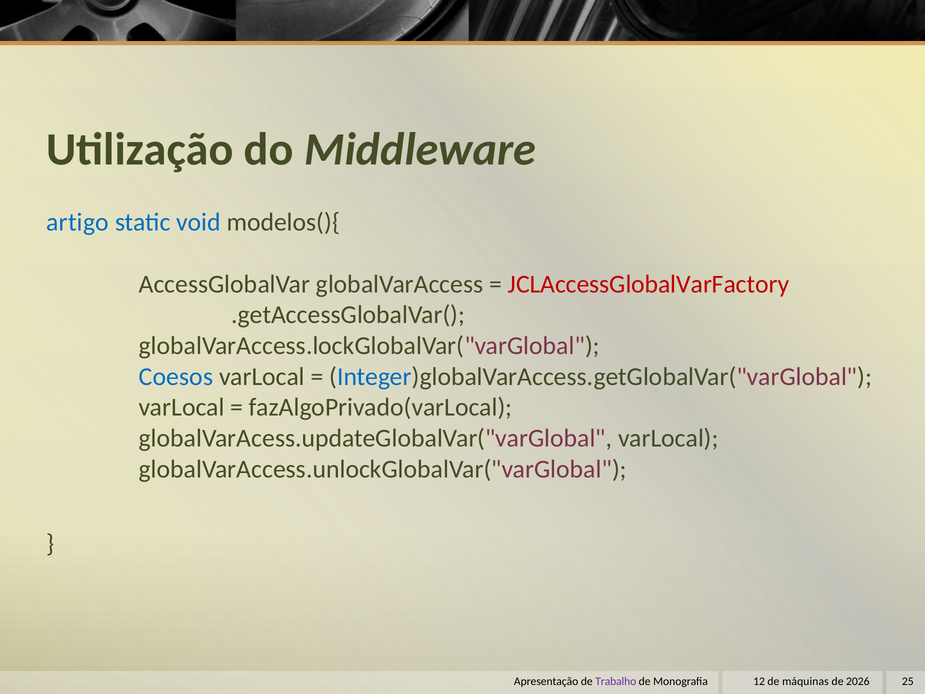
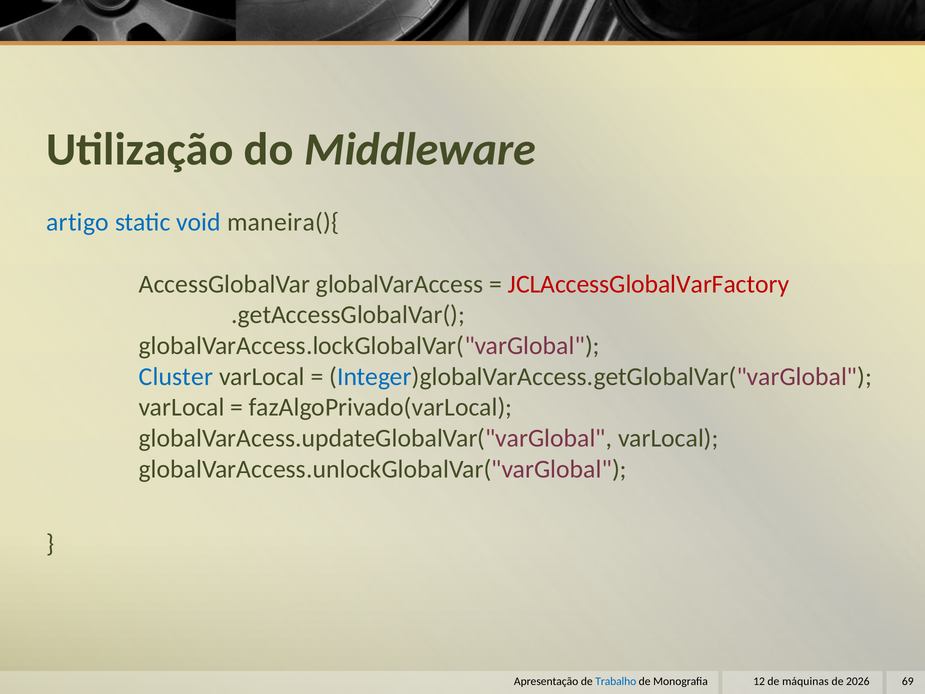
modelos(){: modelos(){ -> maneira(){ (283, 222)
Coesos: Coesos -> Cluster (176, 376)
Trabalho colour: purple -> blue (616, 681)
25: 25 -> 69 (908, 681)
